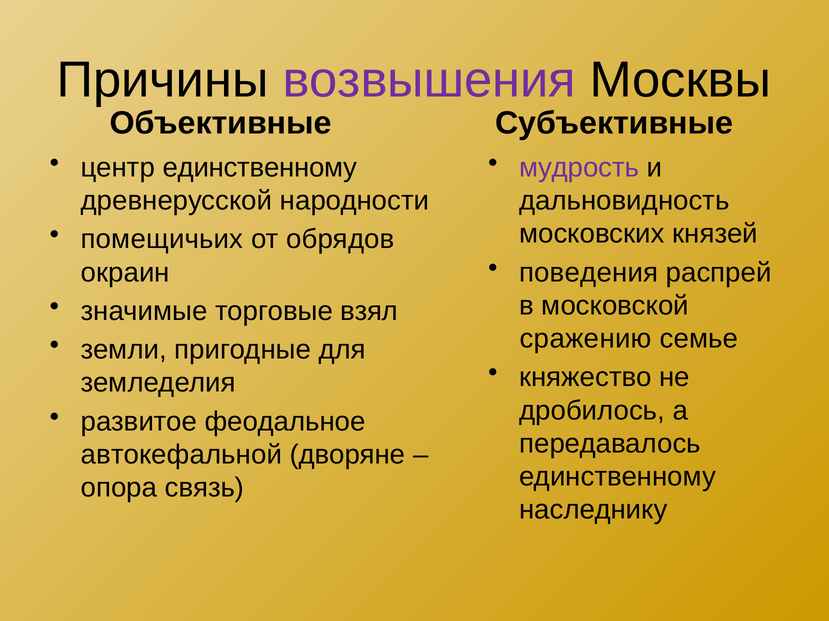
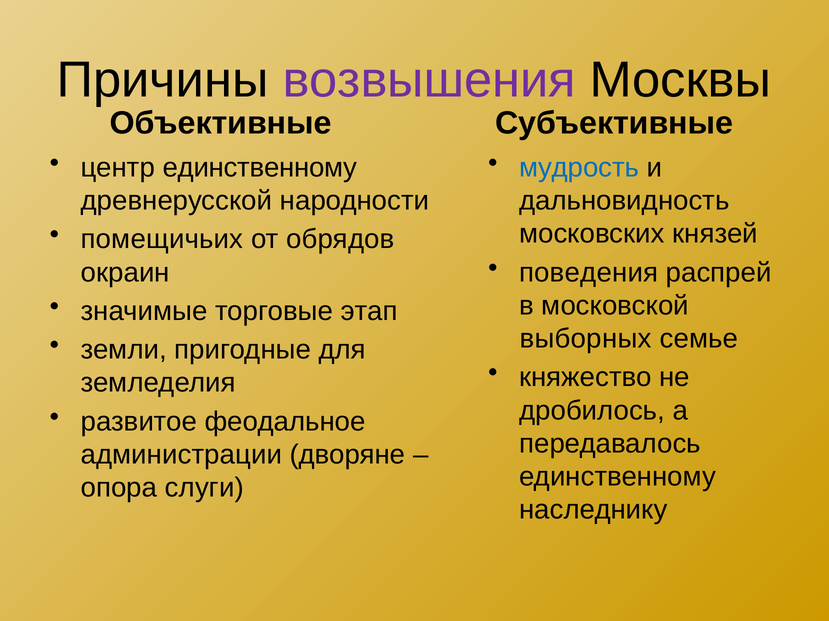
мудрость colour: purple -> blue (579, 168)
взял: взял -> этап (369, 311)
сражению: сражению -> выборных (586, 339)
автокефальной: автокефальной -> администрации (181, 455)
связь: связь -> слуги (204, 488)
